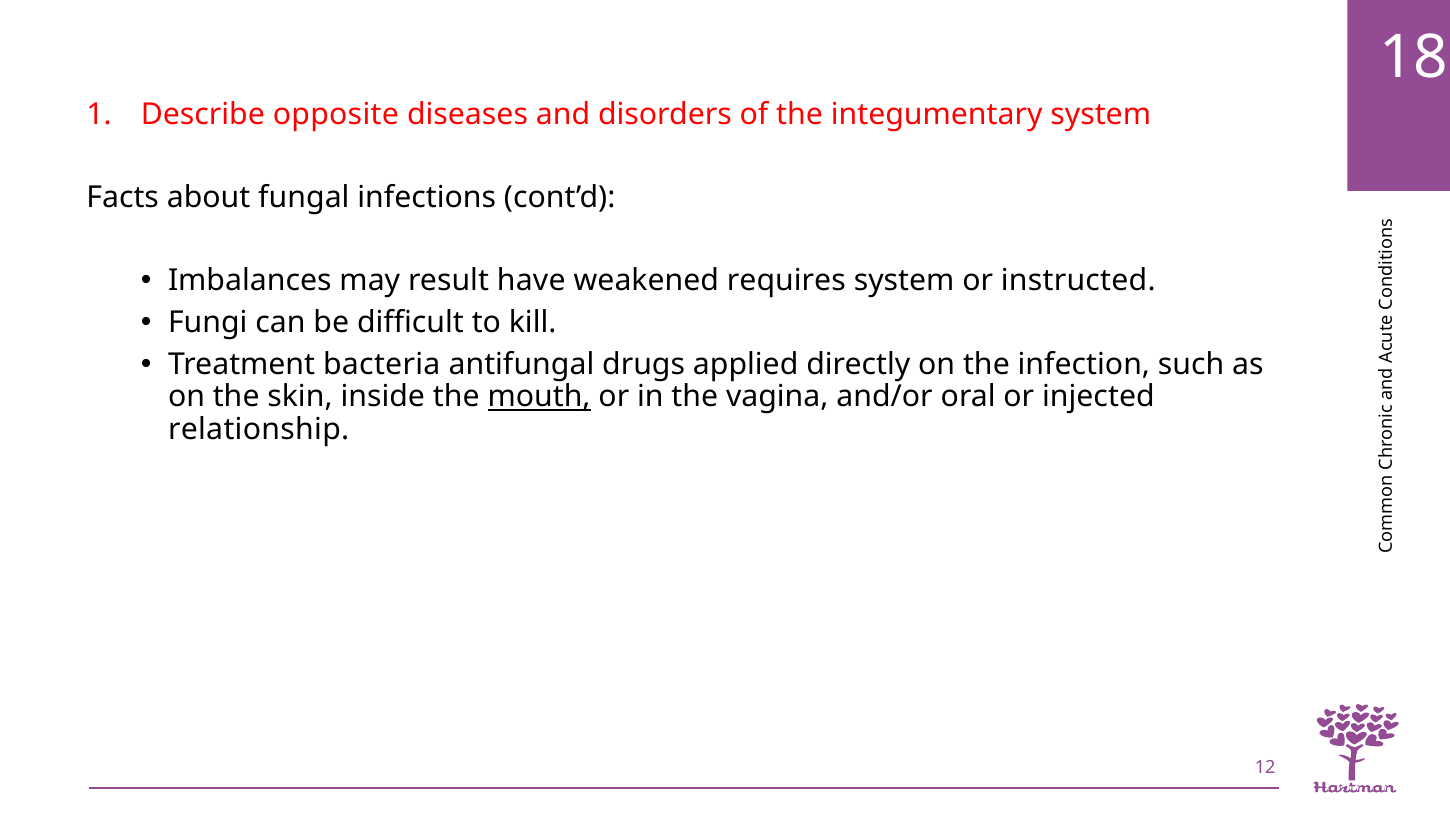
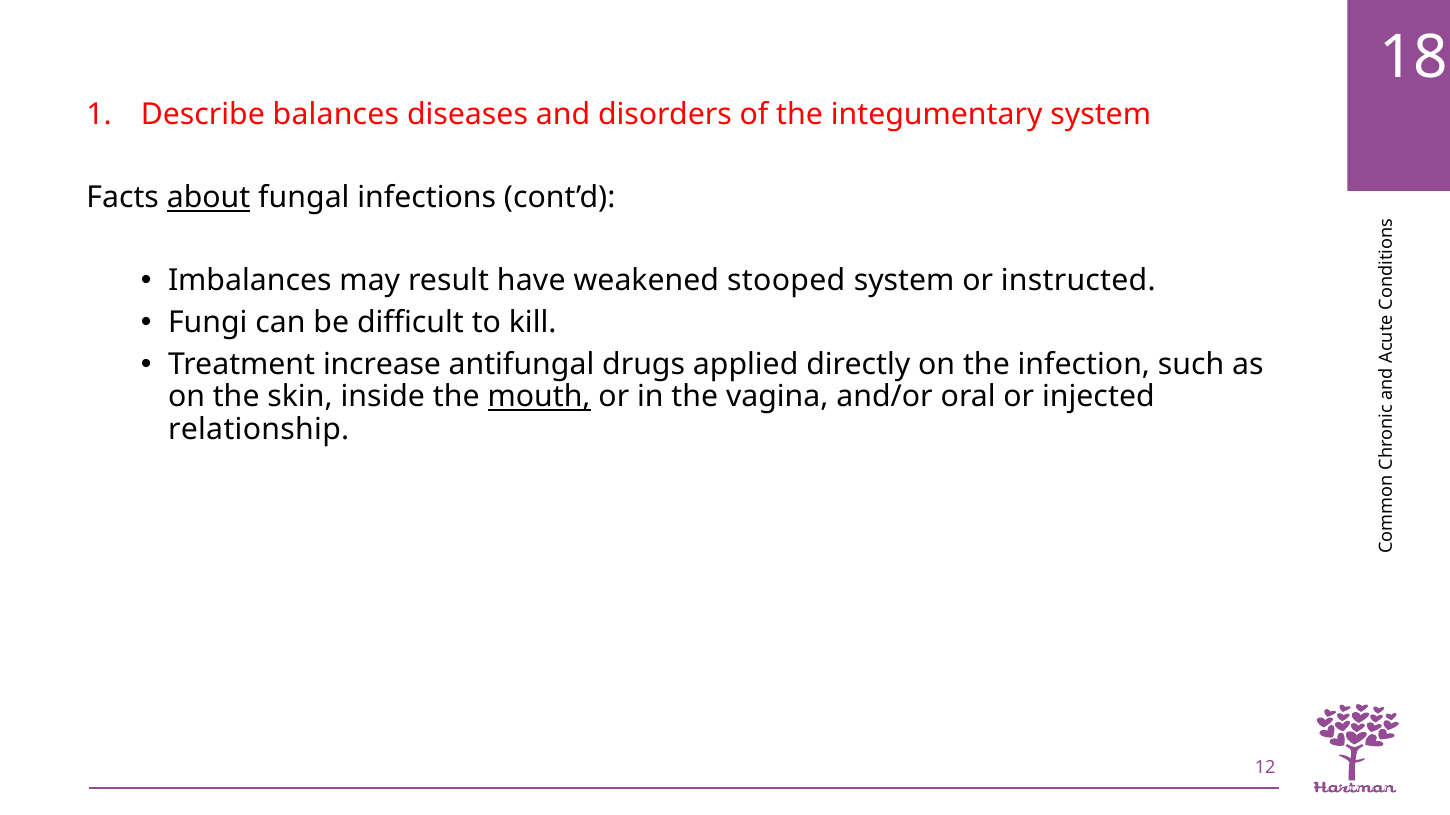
opposite: opposite -> balances (336, 114)
about underline: none -> present (209, 198)
requires: requires -> stooped (786, 281)
bacteria: bacteria -> increase (382, 365)
